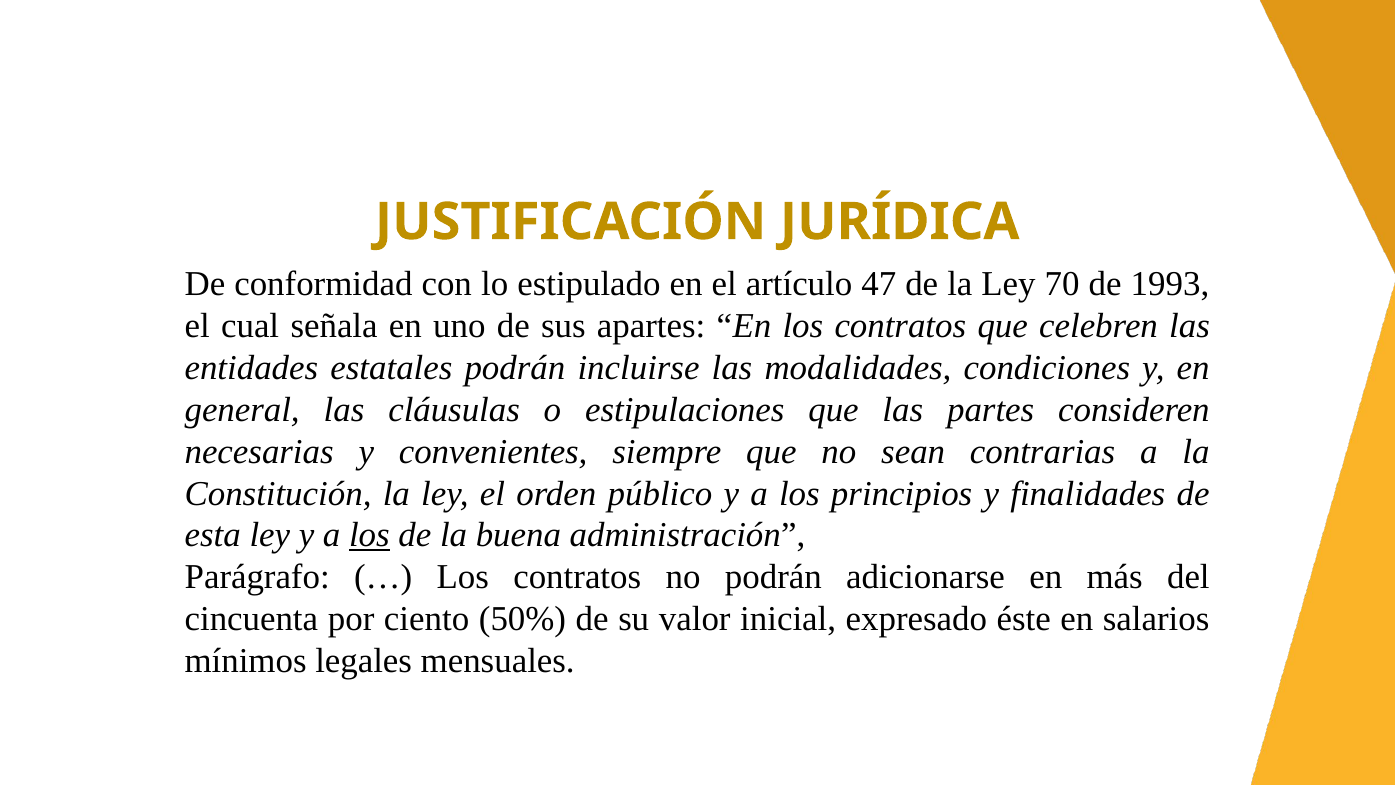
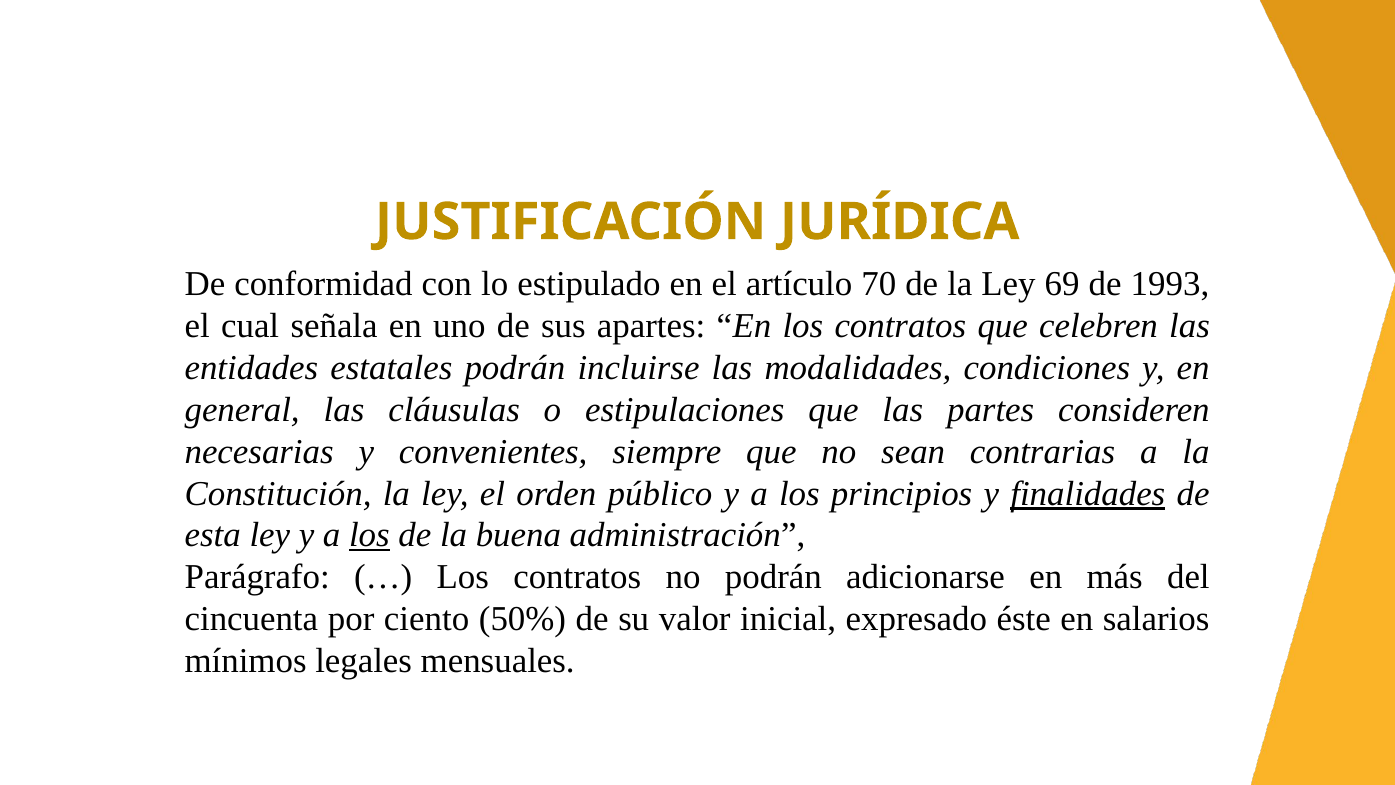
47: 47 -> 70 (879, 284)
70: 70 -> 69 (1062, 284)
finalidades underline: none -> present (1088, 493)
